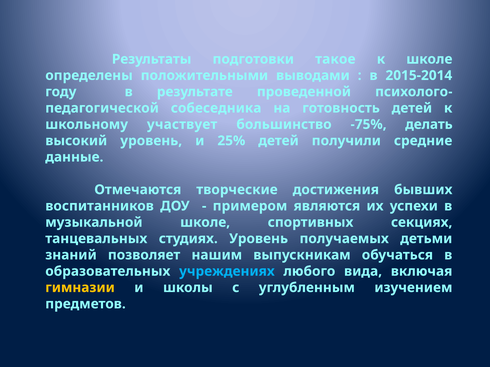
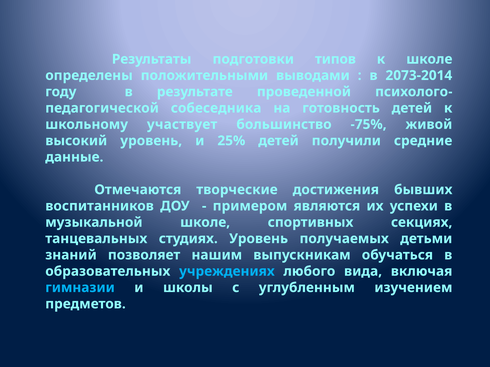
такое: такое -> типов (335, 59)
2015-2014: 2015-2014 -> 2073-2014 (419, 76)
делать: делать -> живой (429, 125)
гимназии colour: yellow -> light blue (80, 288)
